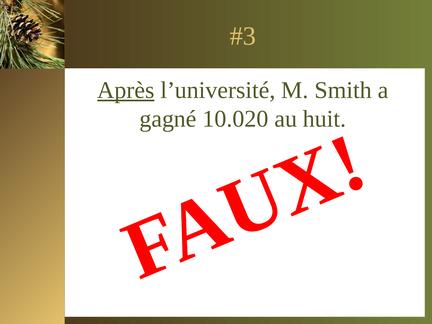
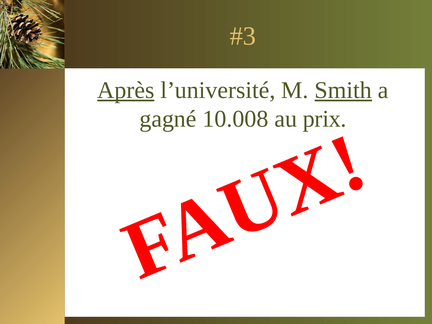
Smith underline: none -> present (343, 90)
10.020: 10.020 -> 10.008 (236, 119)
huit: huit -> prix (325, 119)
